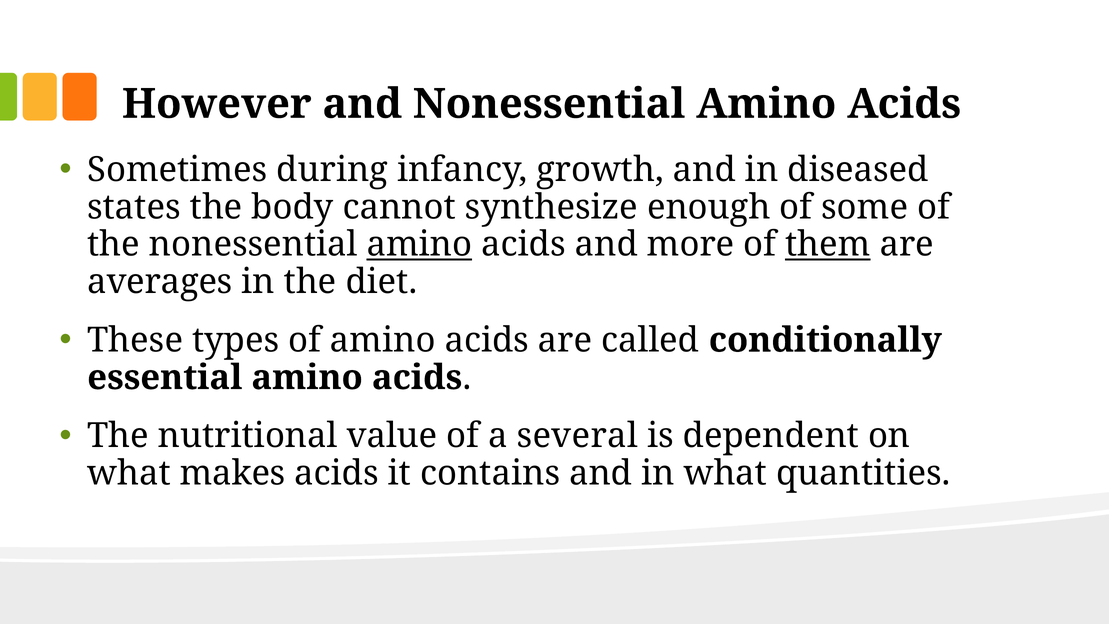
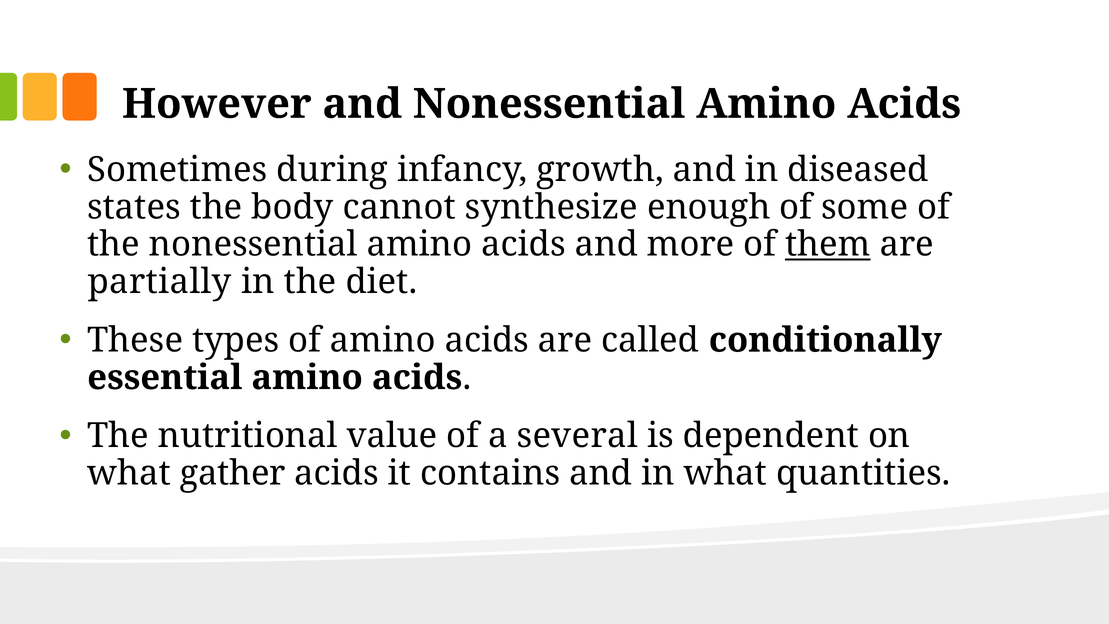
amino underline: present -> none (419, 245)
averages: averages -> partially (160, 282)
makes: makes -> gather (233, 473)
